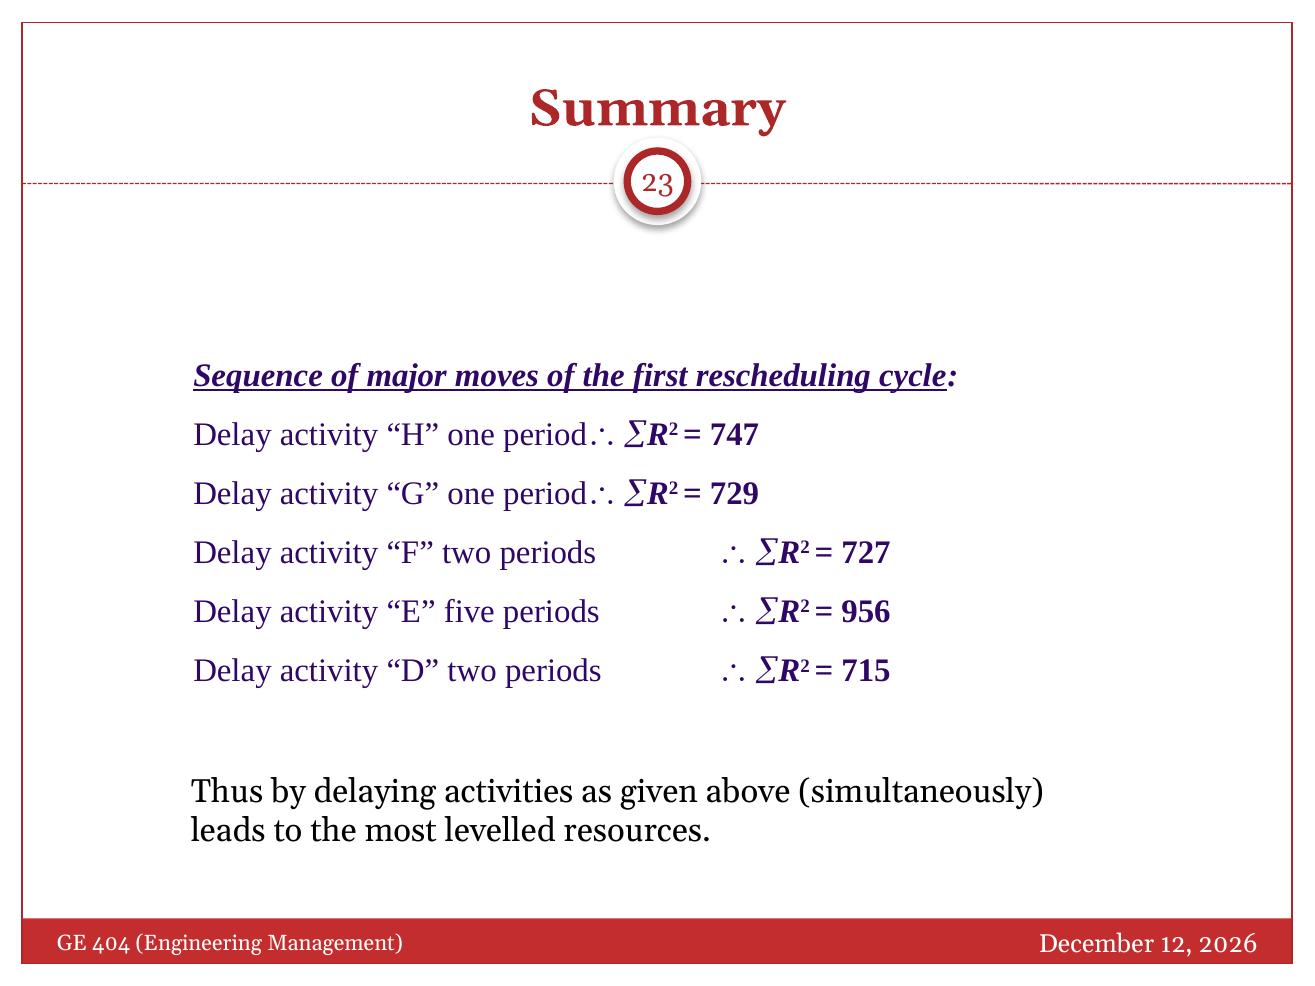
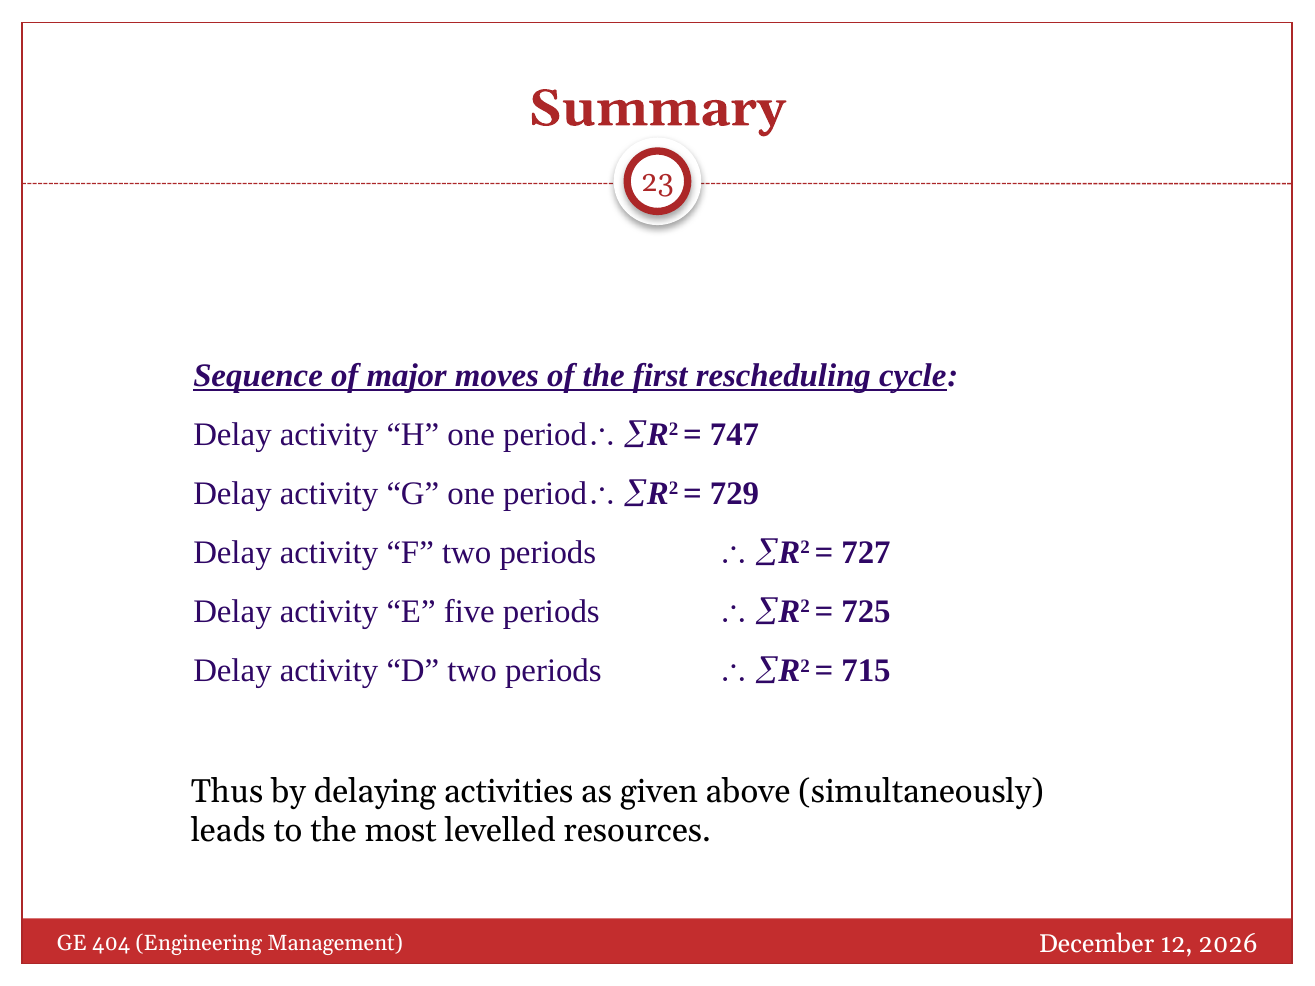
956: 956 -> 725 (866, 612)
